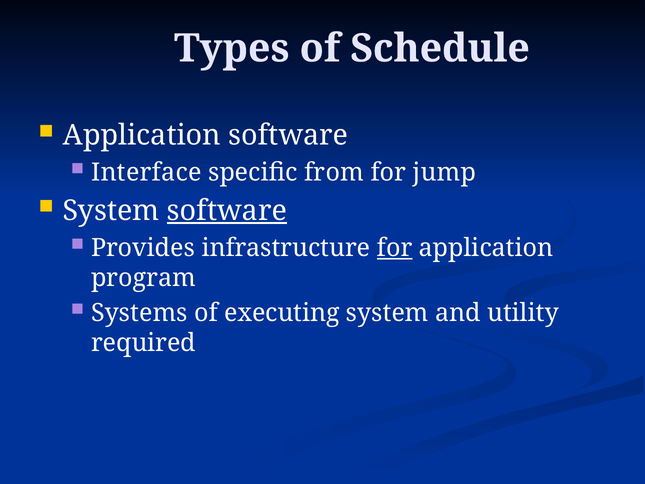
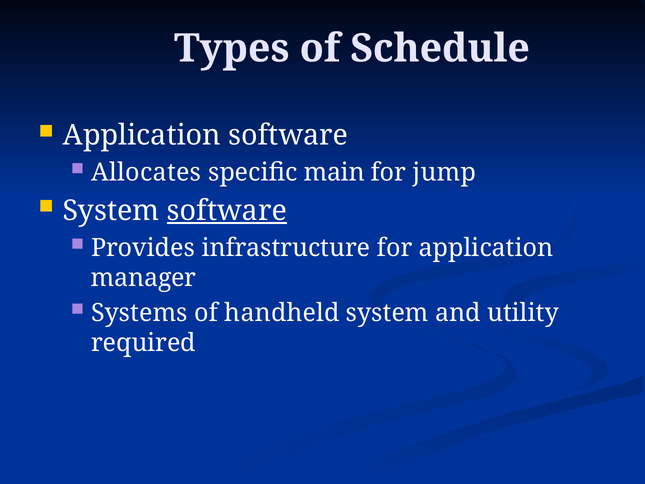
Interface: Interface -> Allocates (146, 172)
from: from -> main (334, 172)
for underline: present -> none (395, 248)
program: program -> manager (144, 278)
executing: executing -> handheld (282, 313)
